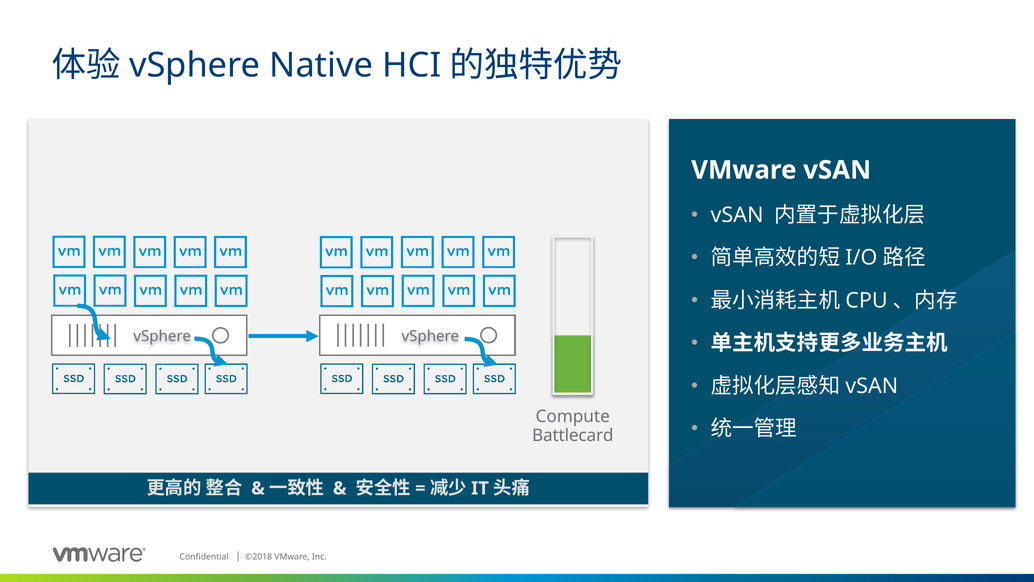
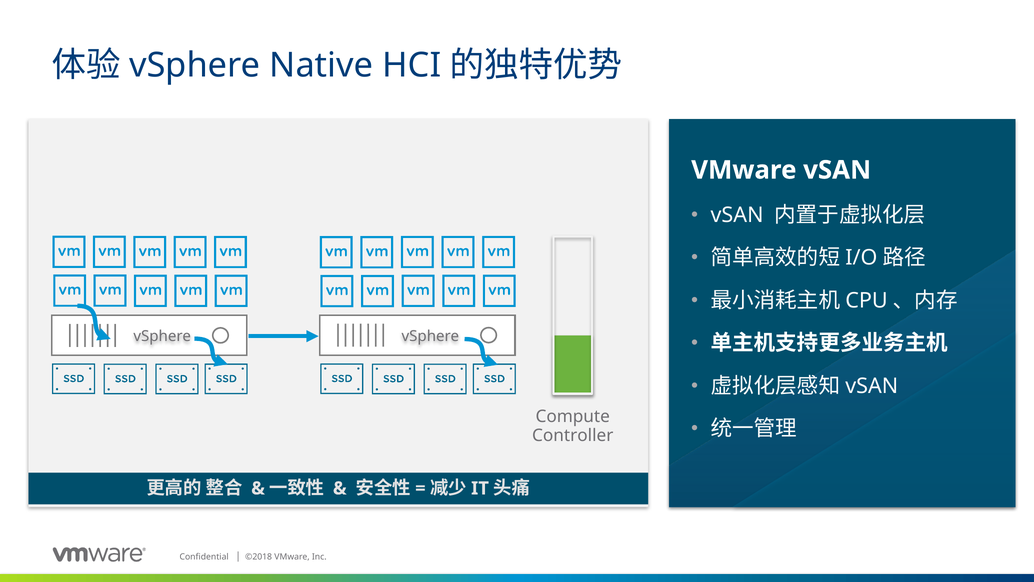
Battlecard: Battlecard -> Controller (573, 435)
